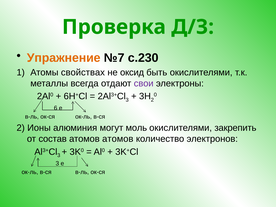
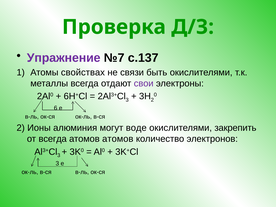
Упражнение colour: orange -> purple (64, 58)
с.230: с.230 -> с.137 (143, 58)
оксид: оксид -> связи (132, 72)
моль: моль -> воде (136, 128)
от состав: состав -> всегда (53, 139)
